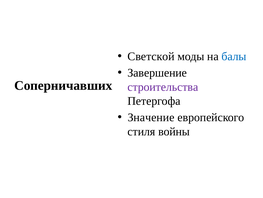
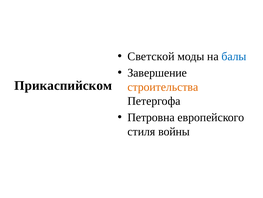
Соперничавших: Соперничавших -> Прикаспийском (63, 85)
строительства colour: purple -> orange (163, 87)
Значение: Значение -> Петровна (151, 117)
